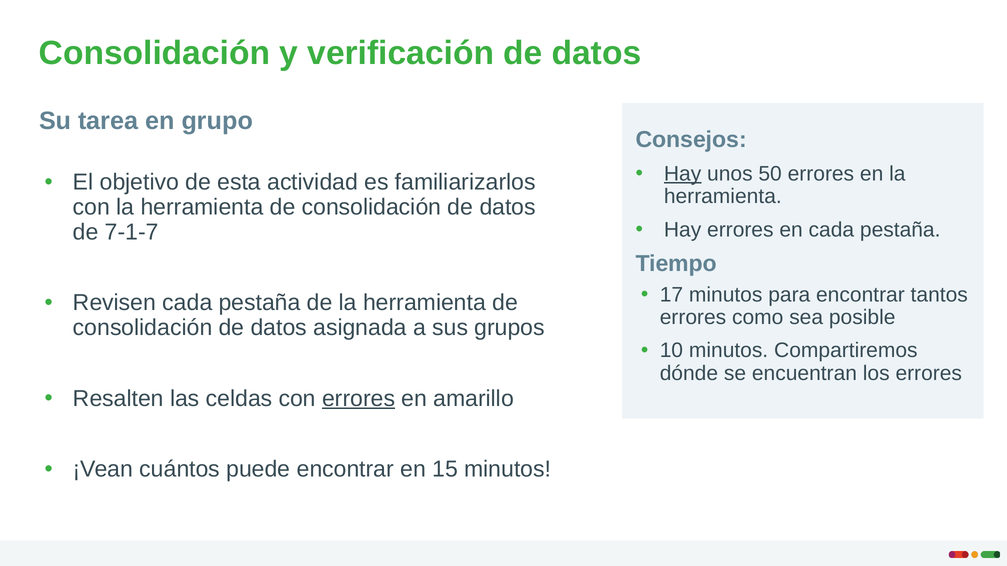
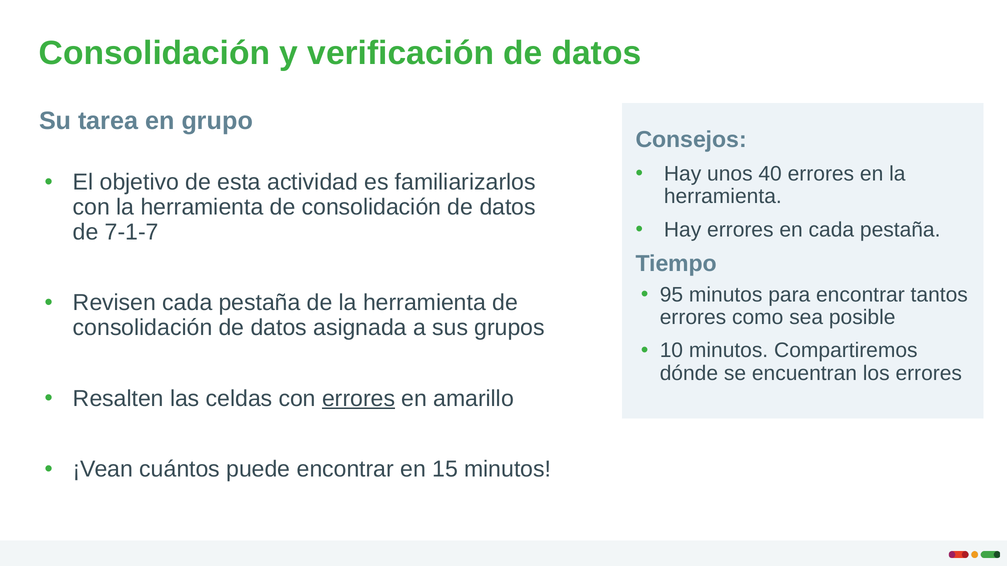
Hay underline: present -> none (683, 174)
50: 50 -> 40 (770, 174)
17: 17 -> 95 (671, 295)
